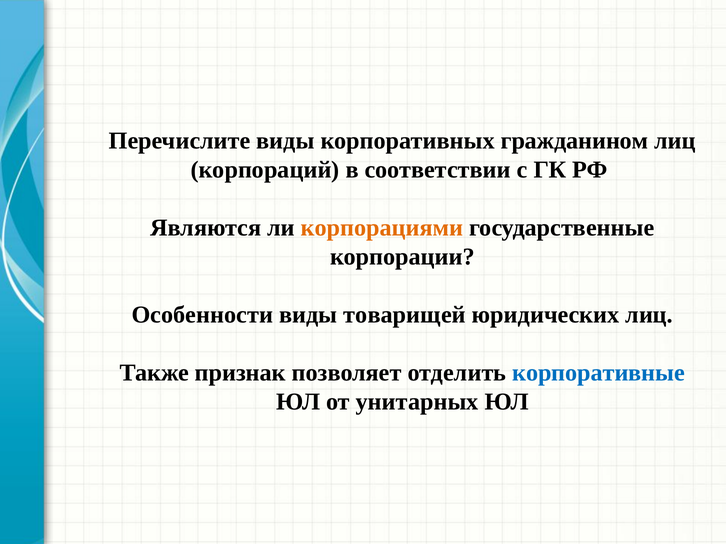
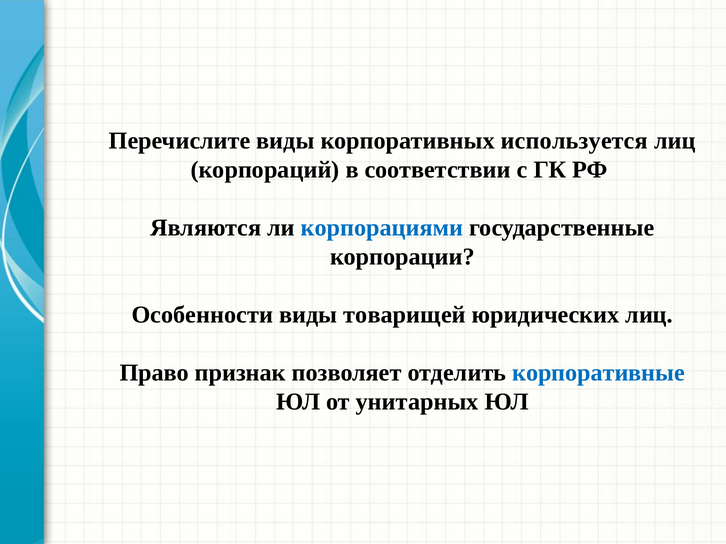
гражданином: гражданином -> используется (574, 141)
корпорациями colour: orange -> blue (382, 228)
Также: Также -> Право (154, 373)
